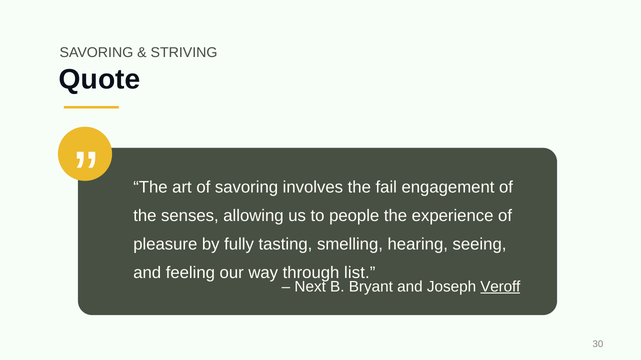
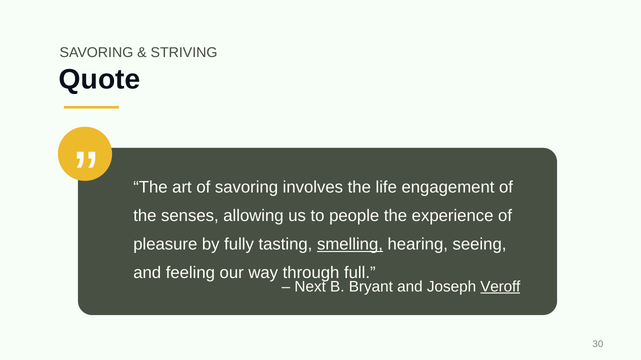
fail: fail -> life (386, 188)
smelling underline: none -> present (350, 245)
list: list -> full (360, 273)
